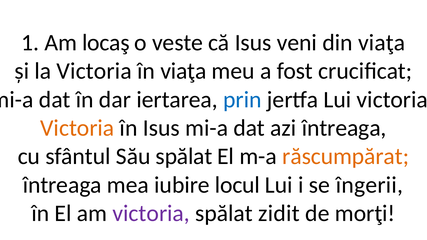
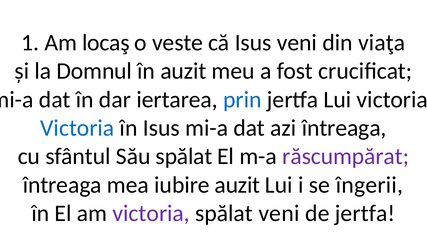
la Victoria: Victoria -> Domnul (94, 71)
în viaţa: viaţa -> auzit (183, 71)
Victoria colour: orange -> blue (77, 128)
răscumpărat colour: orange -> purple (346, 157)
iubire locul: locul -> auzit (237, 185)
spălat zidit: zidit -> veni (279, 214)
de morţi: morţi -> jertfa (365, 214)
